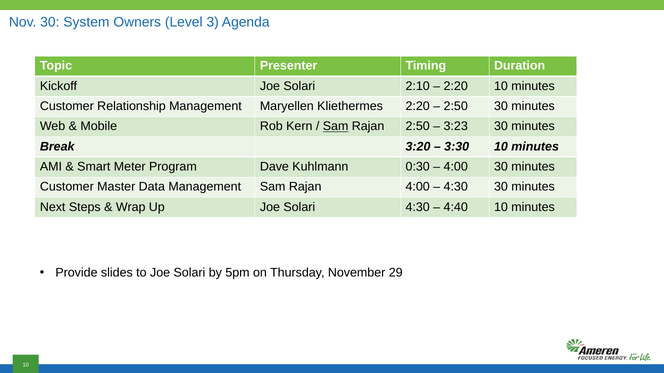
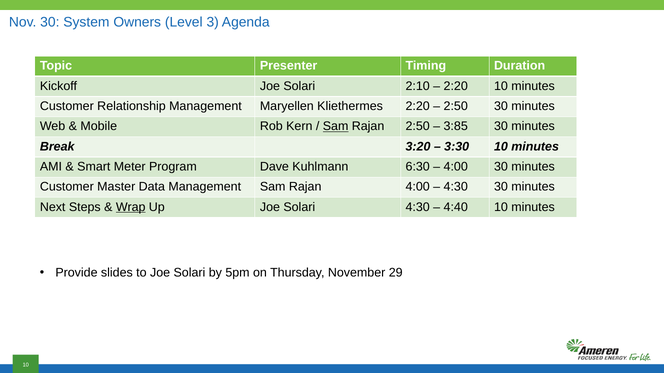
3:23: 3:23 -> 3:85 (456, 126)
0:30: 0:30 -> 6:30 (418, 167)
Wrap underline: none -> present (131, 207)
